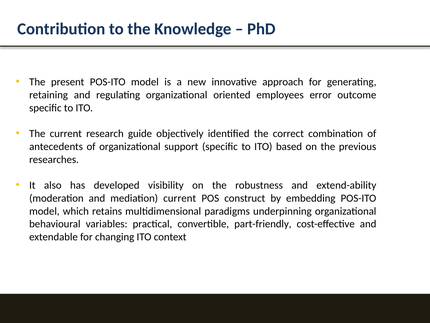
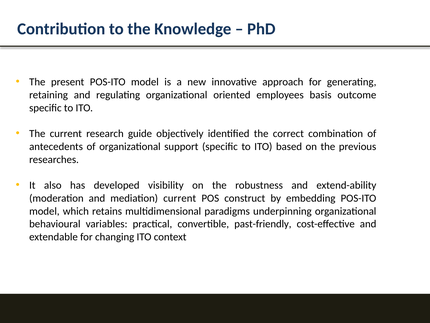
error: error -> basis (321, 95)
part-friendly: part-friendly -> past-friendly (263, 224)
